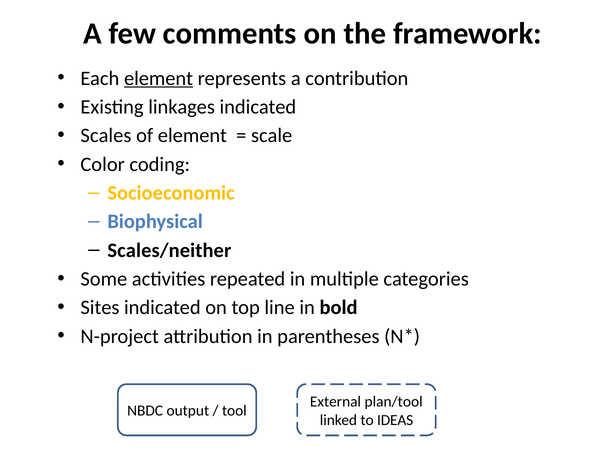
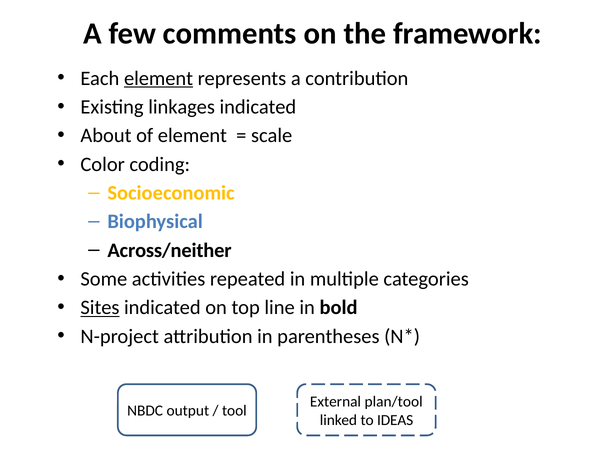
Scales: Scales -> About (106, 136)
Scales/neither: Scales/neither -> Across/neither (169, 250)
Sites underline: none -> present (100, 308)
